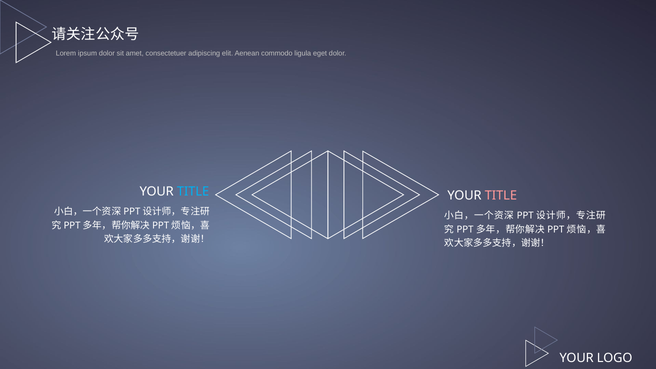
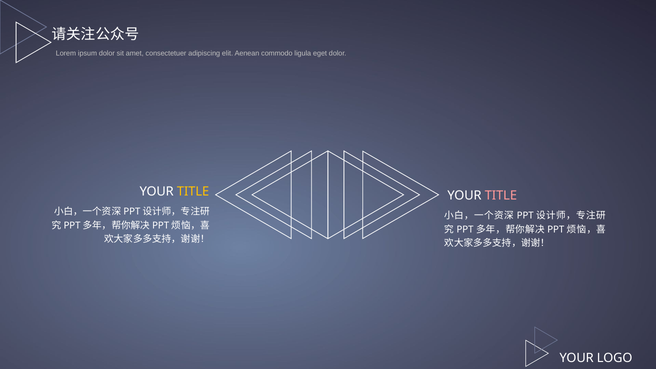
TITLE colour: light blue -> yellow (193, 191)
